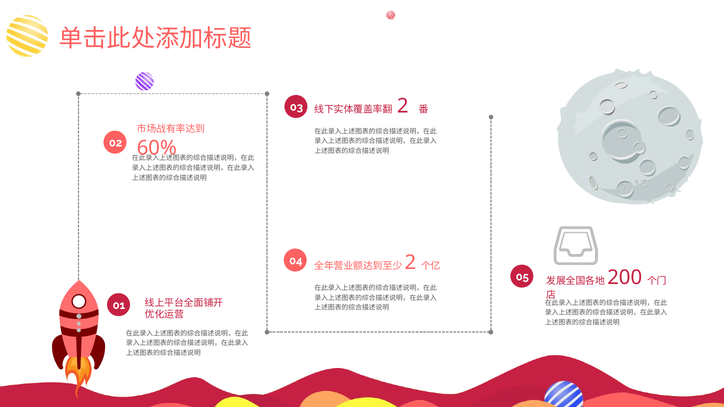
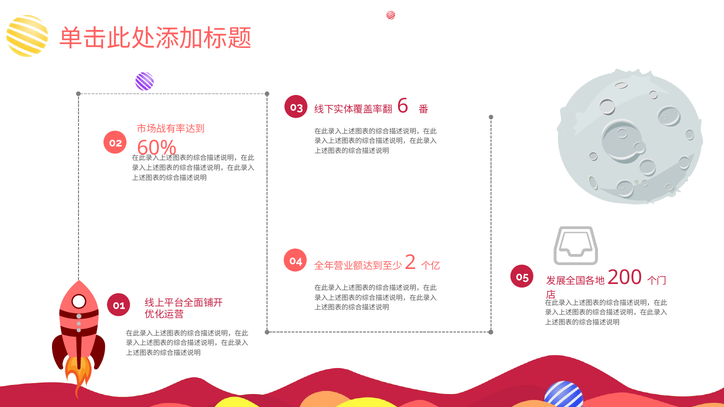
2: 2 -> 6 (403, 106)
